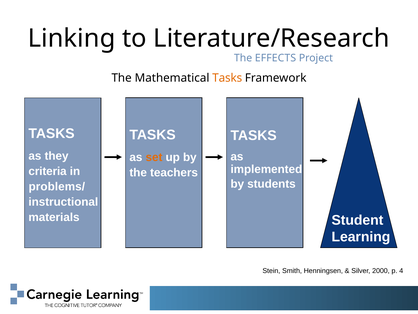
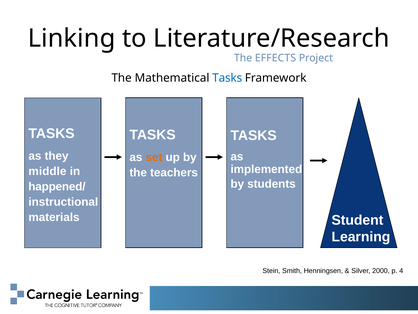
Tasks colour: orange -> blue (227, 78)
criteria: criteria -> middle (47, 171)
problems/: problems/ -> happened/ (57, 186)
